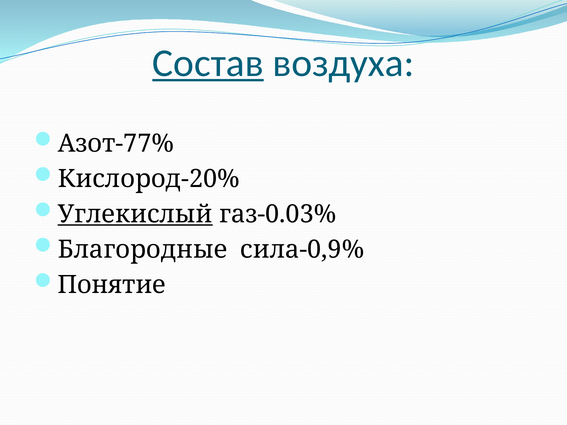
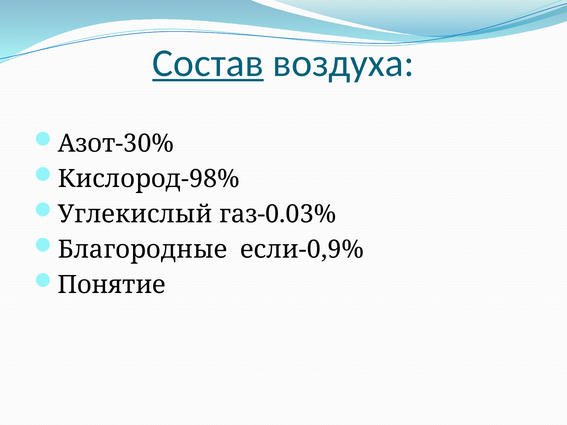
Азот-77%: Азот-77% -> Азот-30% (116, 144)
Кислород-20%: Кислород-20% -> Кислород-98% (149, 179)
Углекислый underline: present -> none (135, 214)
сила-0,9%: сила-0,9% -> если-0,9% (302, 250)
